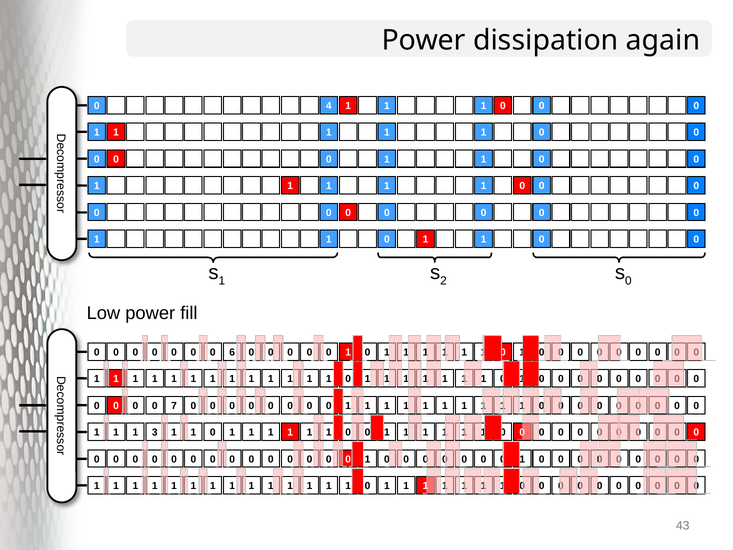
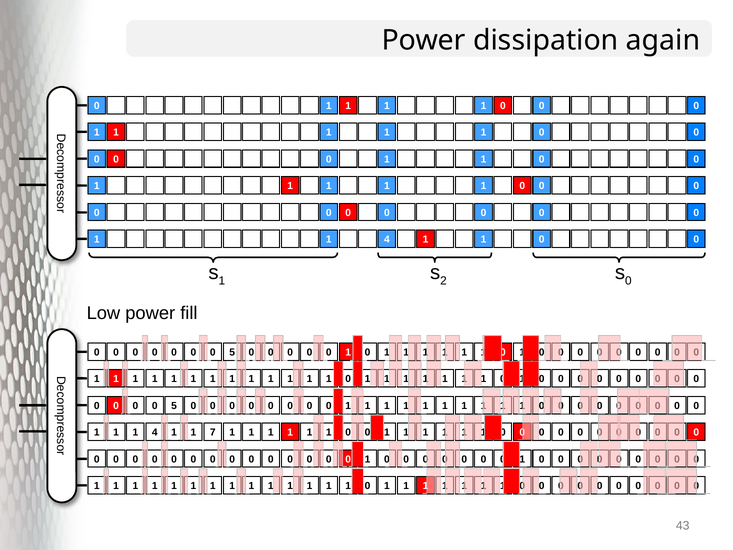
4: 4 -> 1 (329, 106)
0: 0 -> 4 (387, 239)
6: 6 -> 5 (232, 352)
7: 7 -> 5 (174, 406)
1 1 1 3: 3 -> 4 (155, 432)
0: 0 -> 7 (213, 432)
